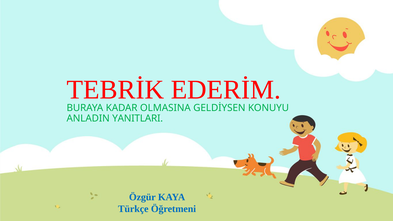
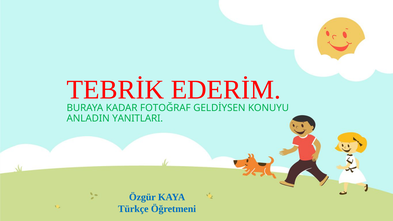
OLMASINA: OLMASINA -> FOTOĞRAF (165, 108)
